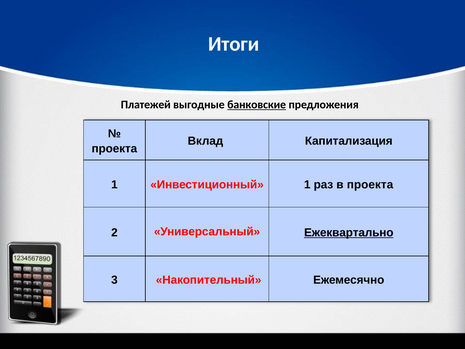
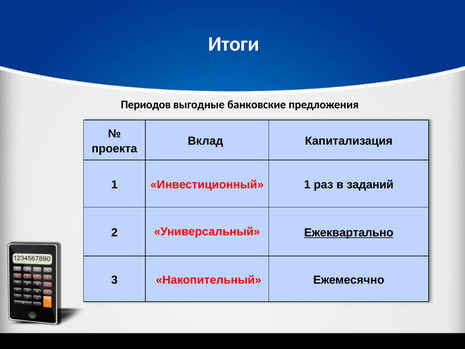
Платежей: Платежей -> Периодов (146, 105)
банковские underline: present -> none (257, 105)
в проекта: проекта -> заданий (370, 185)
